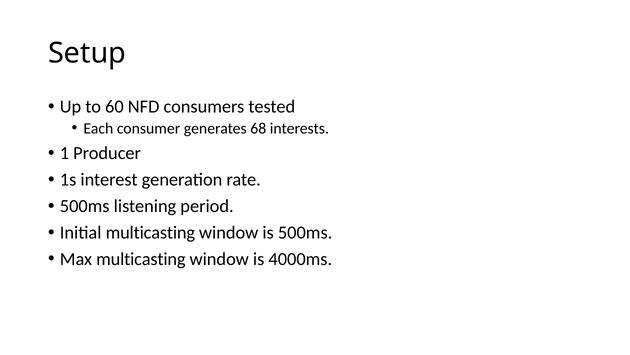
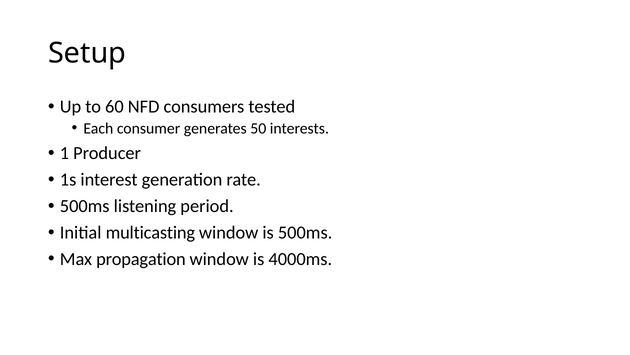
68: 68 -> 50 (258, 128)
Max multicasting: multicasting -> propagation (141, 259)
